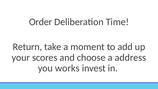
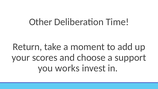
Order: Order -> Other (41, 22)
address: address -> support (130, 57)
